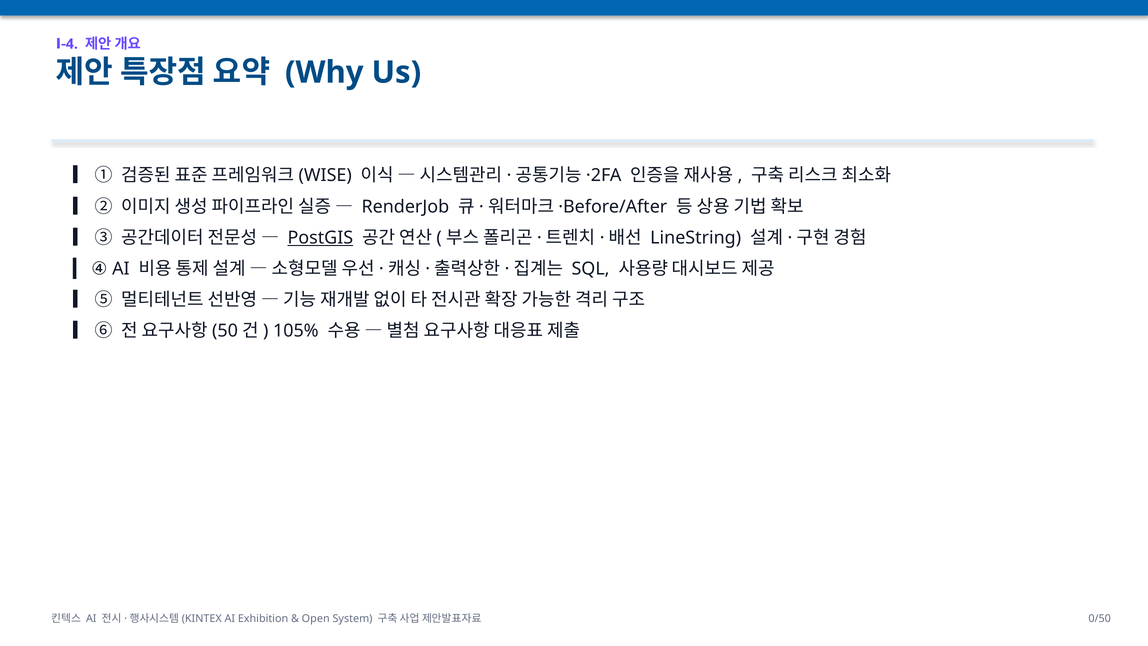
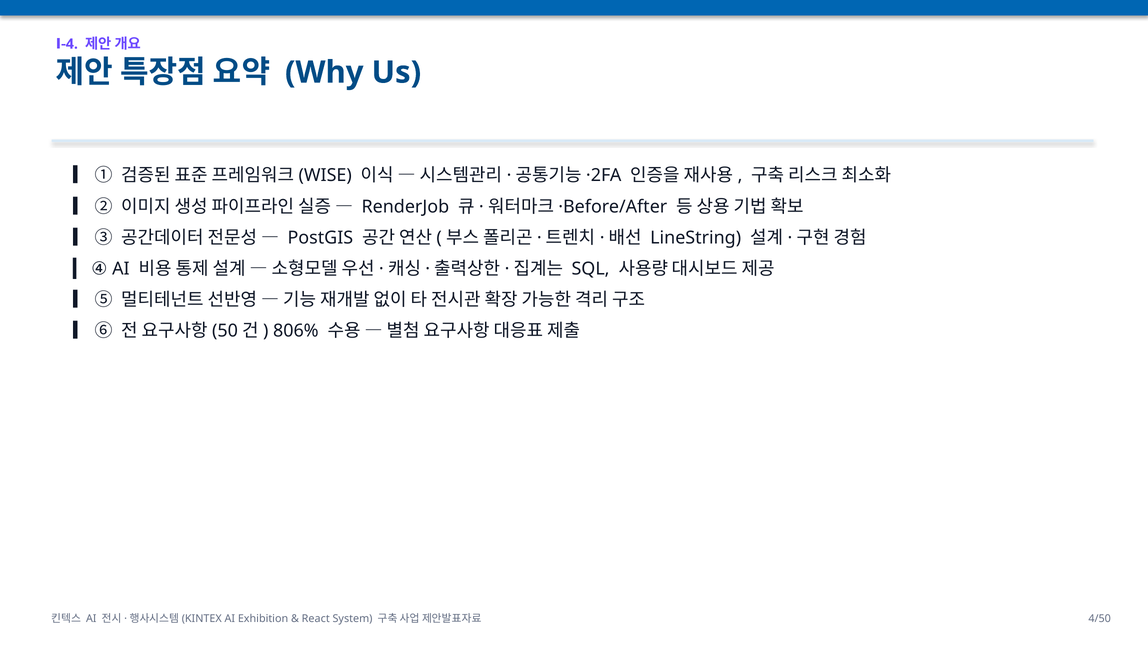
PostGIS underline: present -> none (320, 238)
105%: 105% -> 806% (296, 331)
Open: Open -> React (316, 618)
0/50: 0/50 -> 4/50 (1100, 618)
